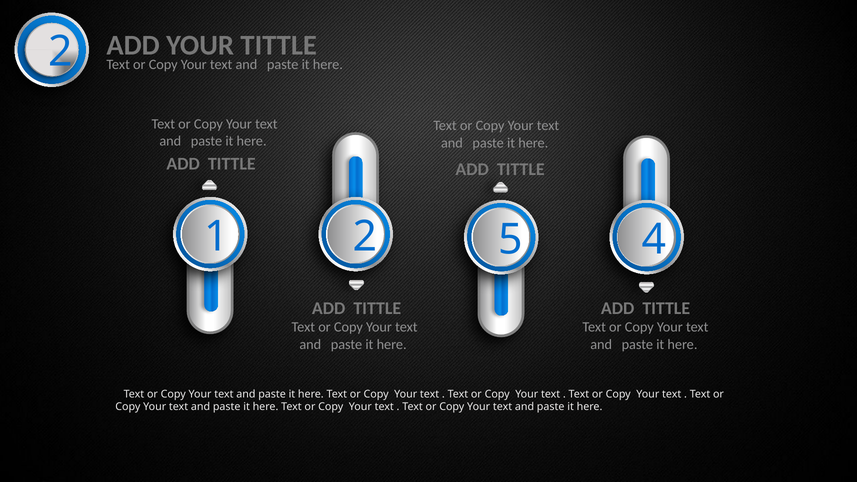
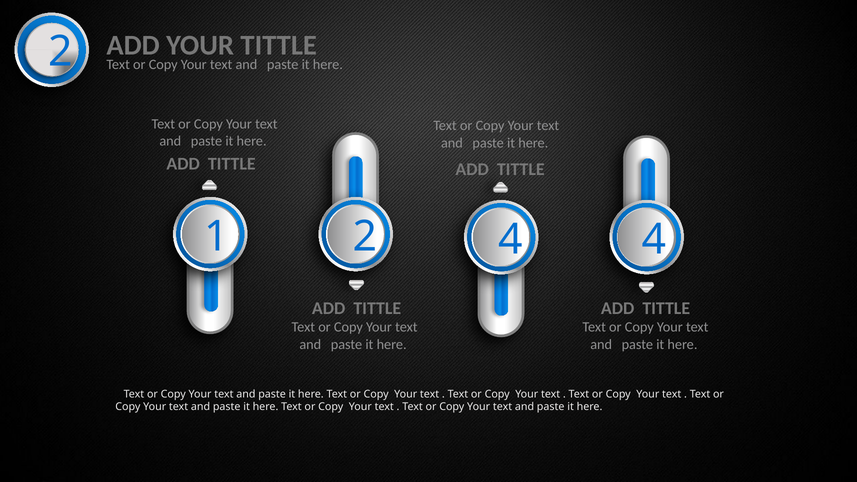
2 5: 5 -> 4 (511, 240)
